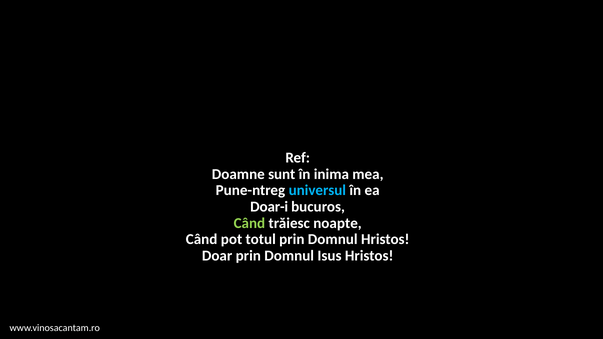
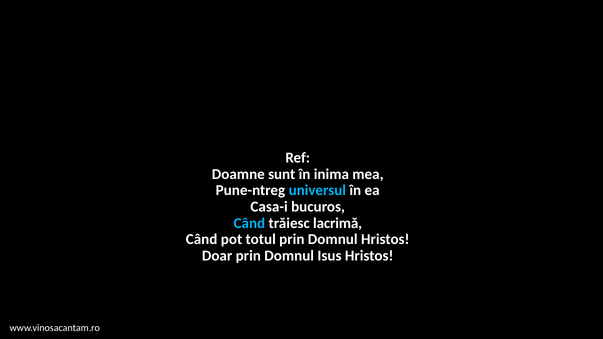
Doar-i: Doar-i -> Casa-i (269, 207)
Când colour: light green -> light blue (249, 223)
noapte: noapte -> lacrimă (338, 223)
